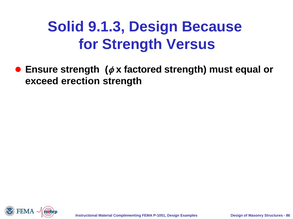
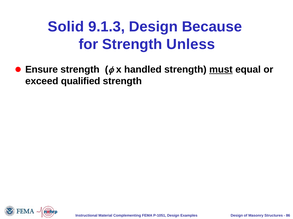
Versus: Versus -> Unless (191, 44)
factored: factored -> handled (143, 70)
must underline: none -> present (221, 70)
erection: erection -> qualified (81, 81)
